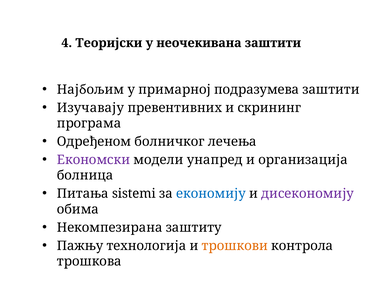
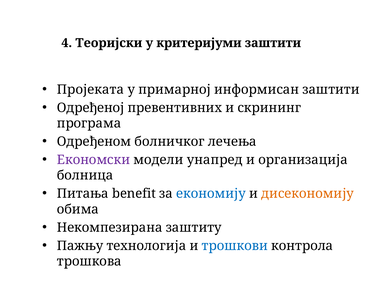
неочекивана: неочекивана -> критеријуми (199, 43)
Најбољим: Најбољим -> Пројеката (91, 89)
подразумева: подразумева -> информисан (257, 89)
Изучавају: Изучавају -> Одређеној (91, 108)
sistemi: sistemi -> benefit (134, 193)
дисекономију colour: purple -> orange (308, 193)
трошкови colour: orange -> blue (235, 245)
